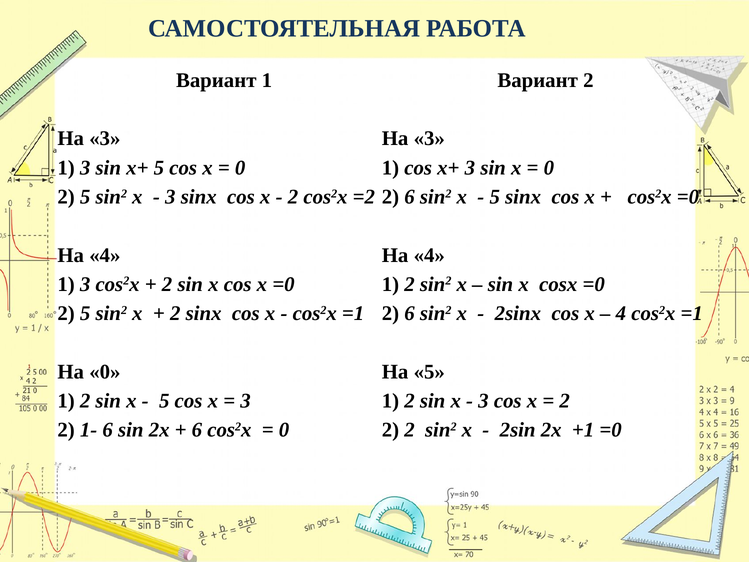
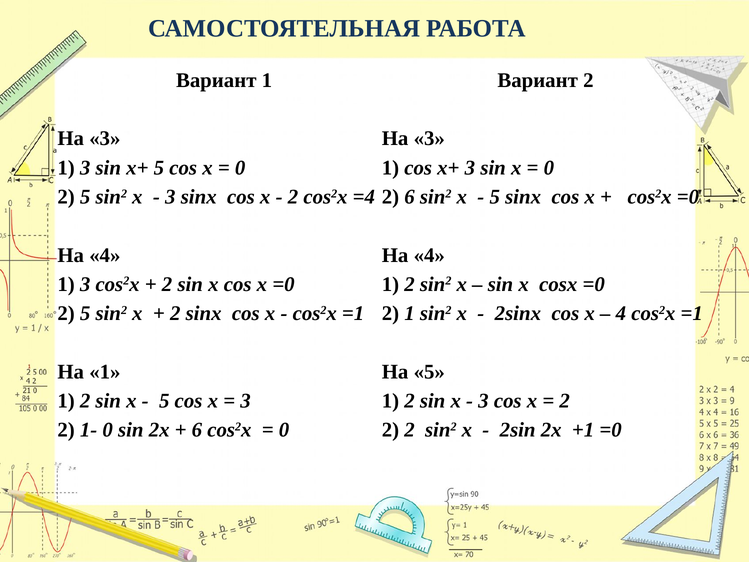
=2: =2 -> =4 (364, 197)
6: 6 -> 1 (410, 313)
На 0: 0 -> 1 (105, 372)
1- 6: 6 -> 0 (108, 430)
